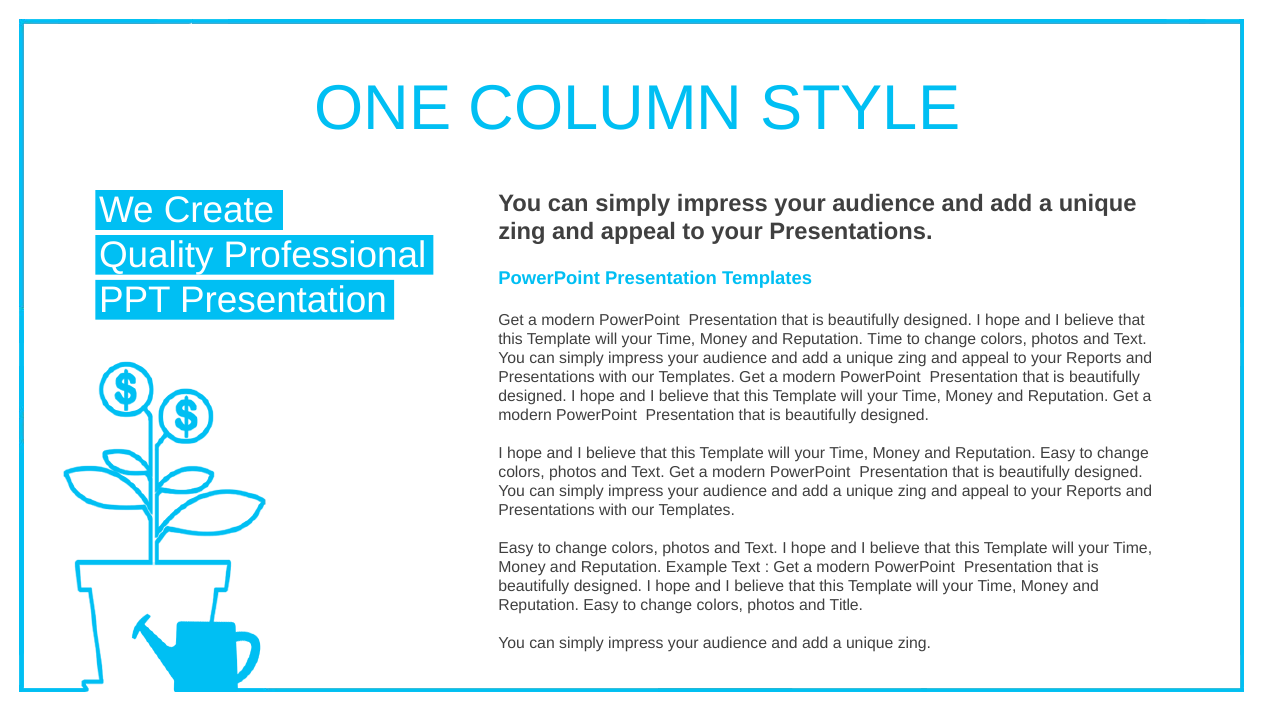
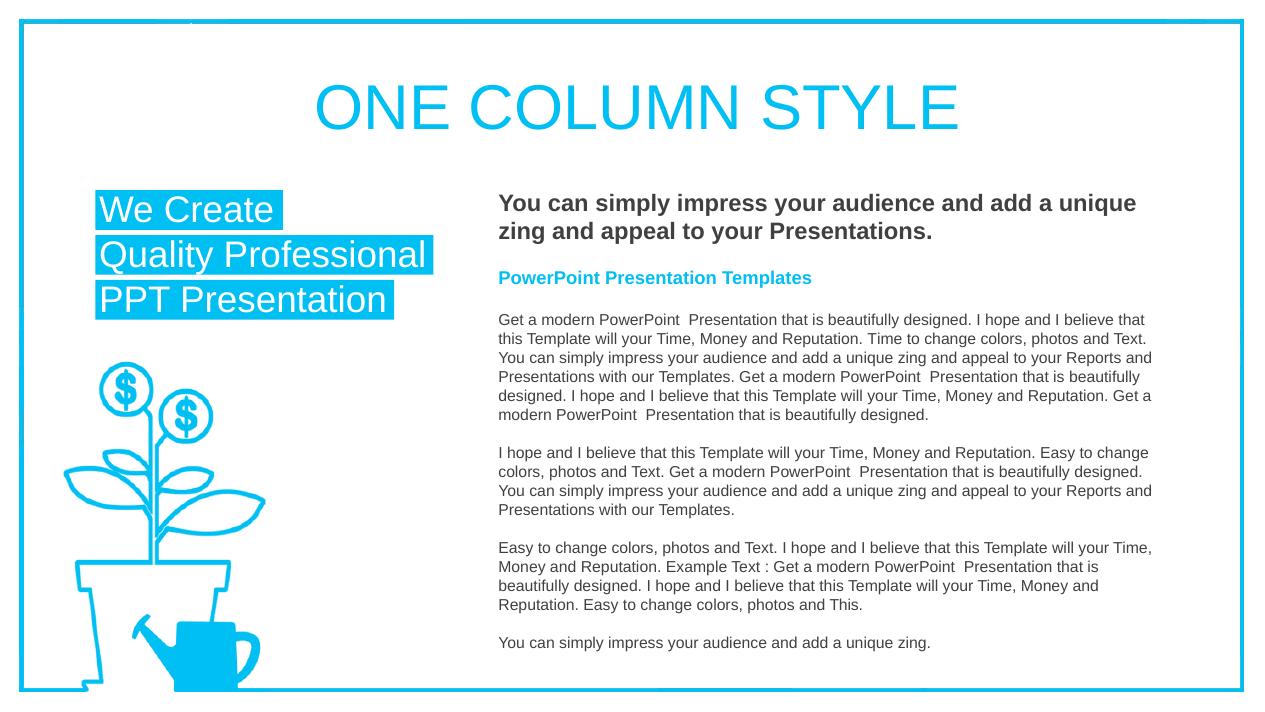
and Title: Title -> This (846, 605)
